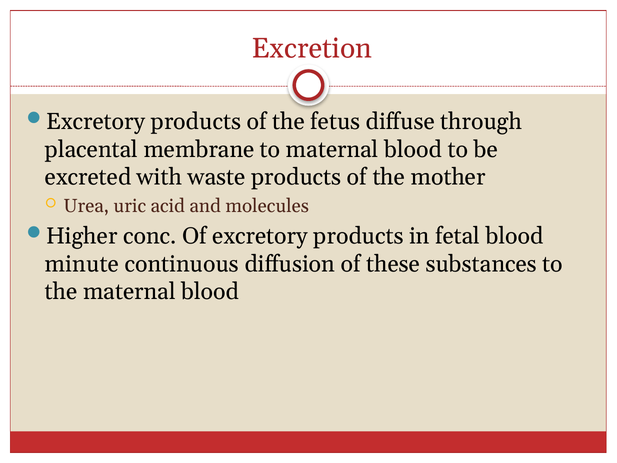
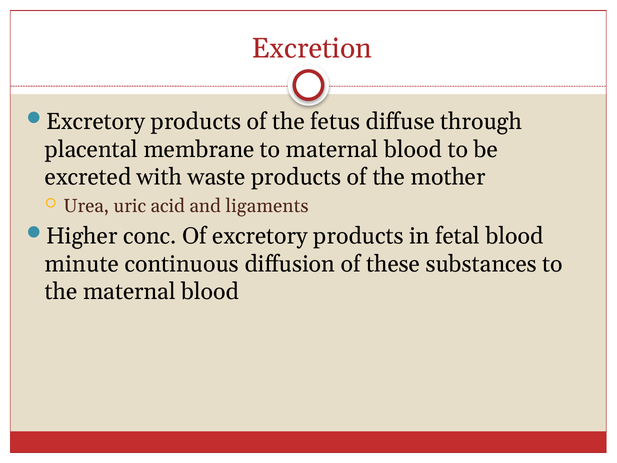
molecules: molecules -> ligaments (267, 206)
